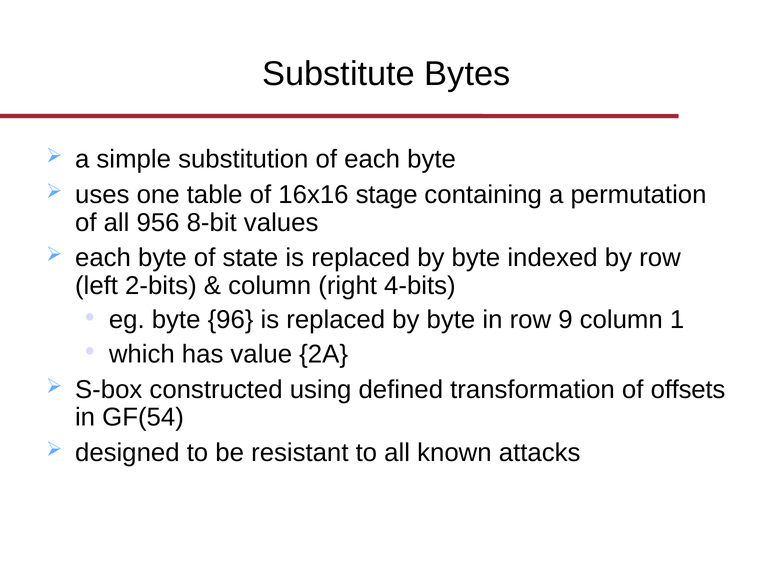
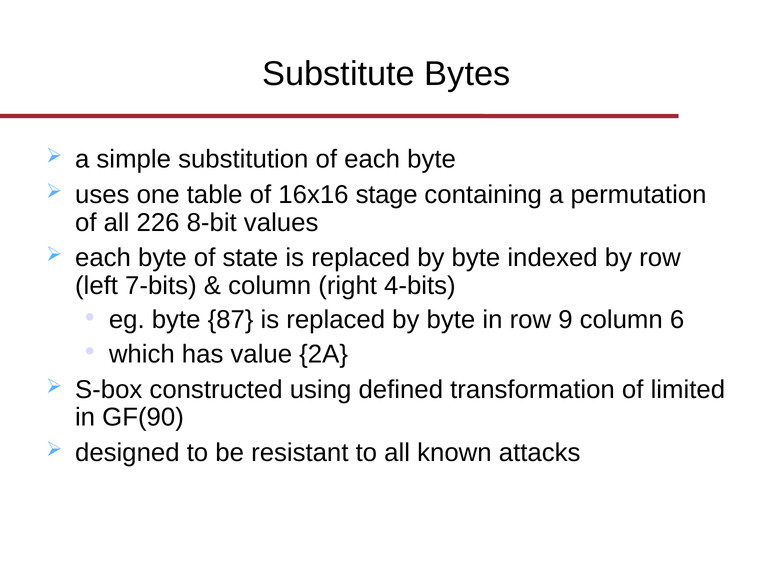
956: 956 -> 226 (158, 222)
2-bits: 2-bits -> 7-bits (161, 286)
96: 96 -> 87 (231, 320)
1: 1 -> 6 (677, 320)
offsets: offsets -> limited (688, 389)
GF(54: GF(54 -> GF(90 (143, 417)
